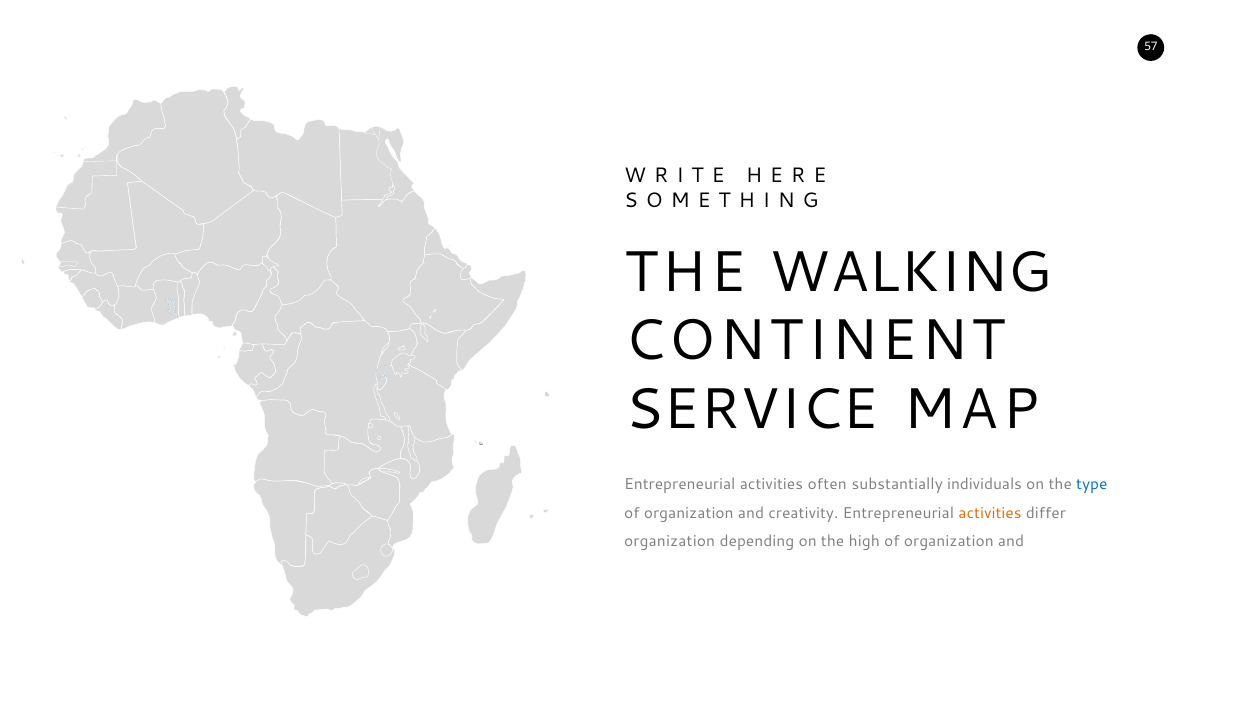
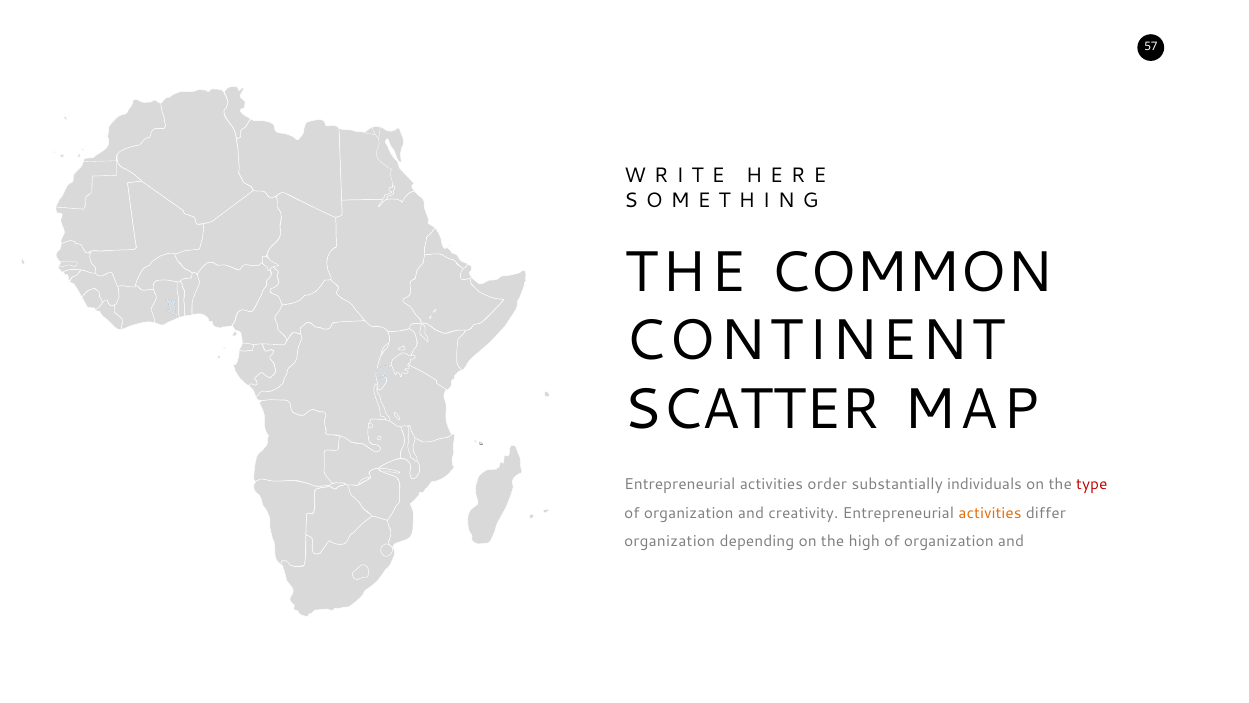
WALKING: WALKING -> COMMON (911, 272)
SERVICE: SERVICE -> SCATTER (752, 410)
often: often -> order (827, 485)
type colour: blue -> red (1092, 485)
